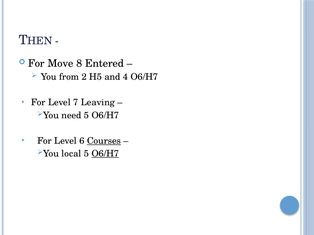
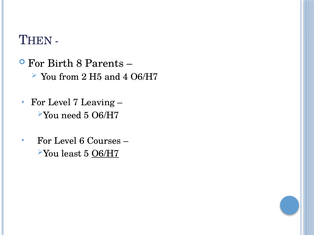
Move: Move -> Birth (60, 64)
Entered: Entered -> Parents (104, 64)
Courses underline: present -> none (104, 141)
local: local -> least (71, 154)
